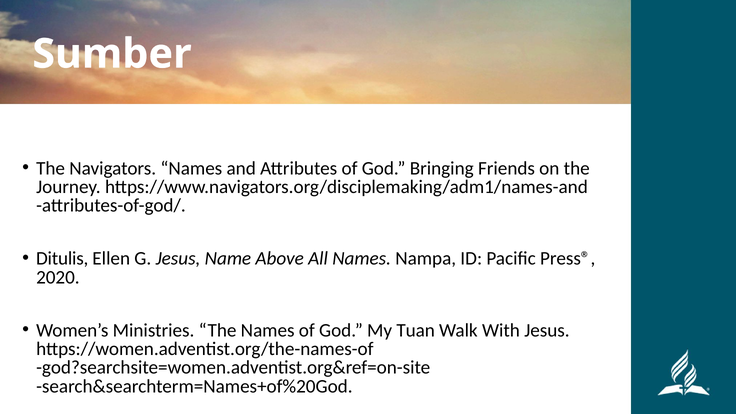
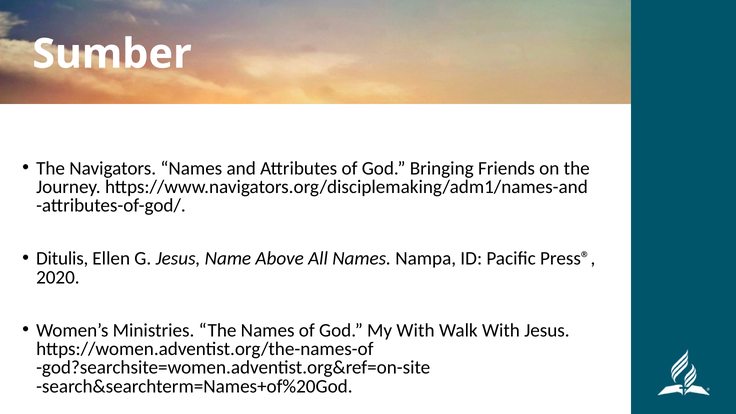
My Tuan: Tuan -> With (416, 330)
